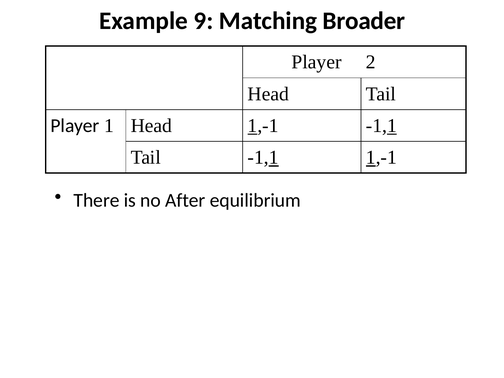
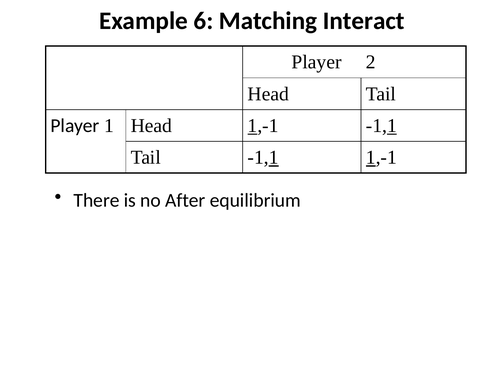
9: 9 -> 6 (203, 21)
Broader: Broader -> Interact (364, 21)
